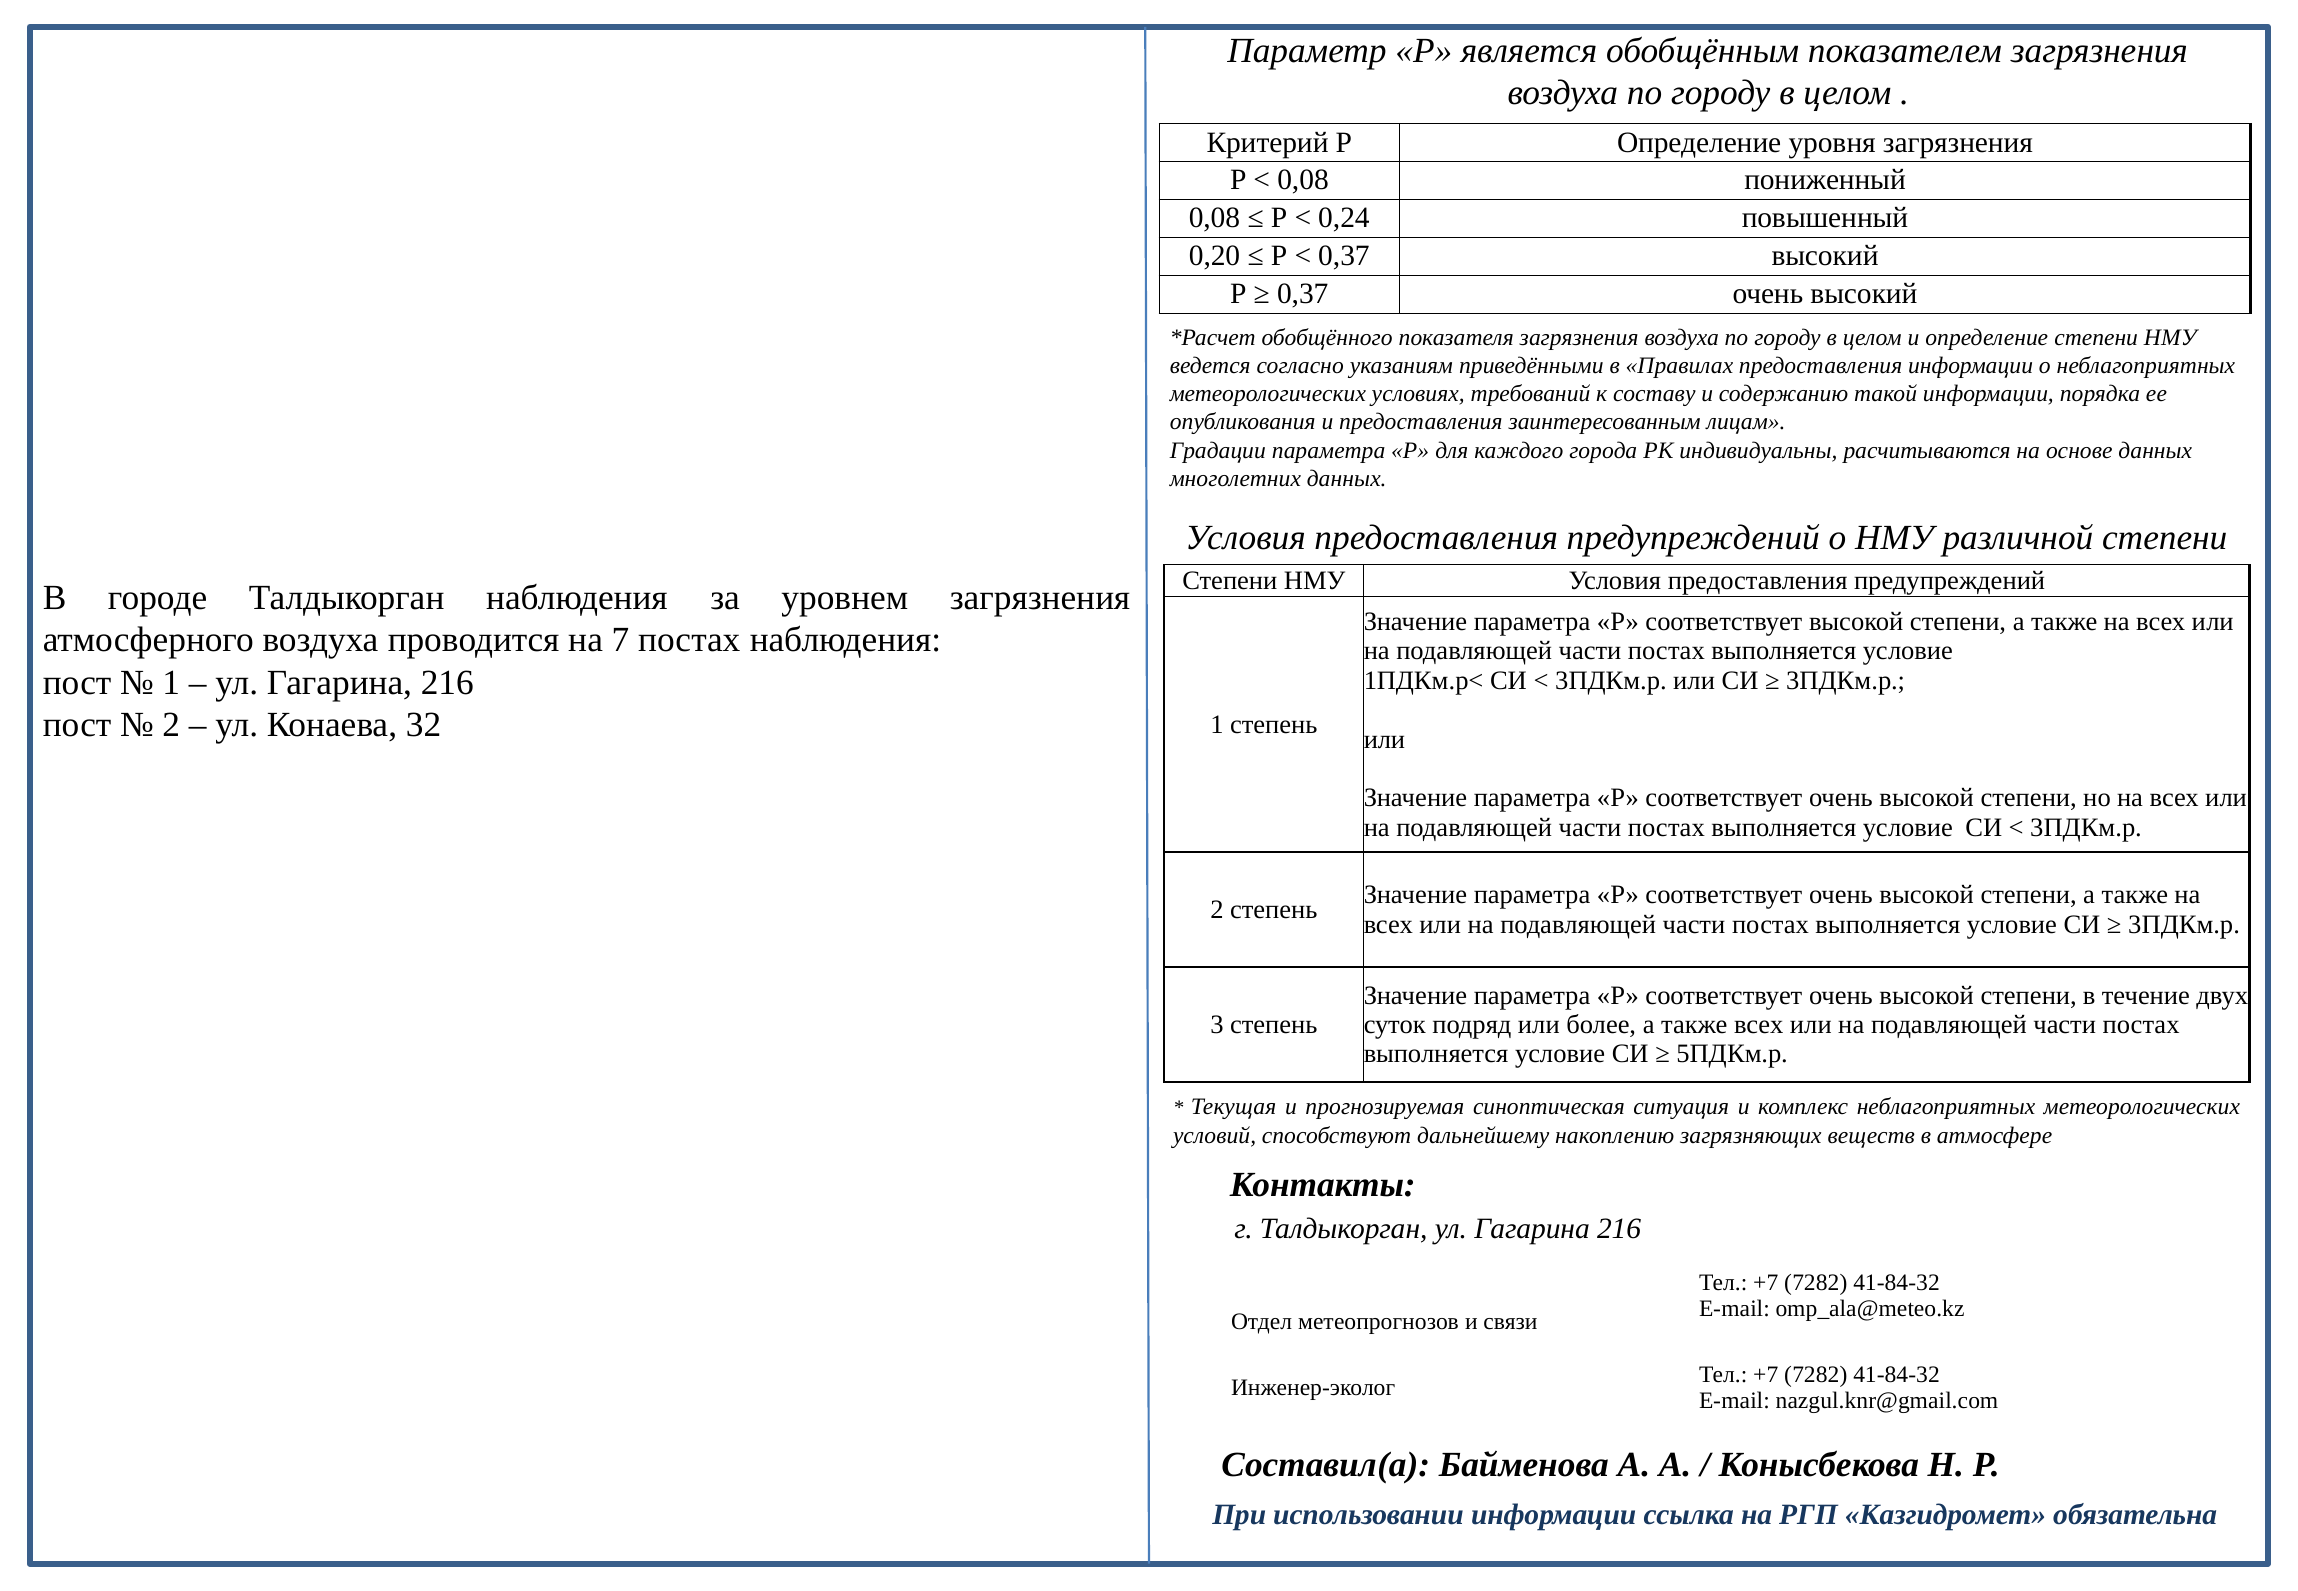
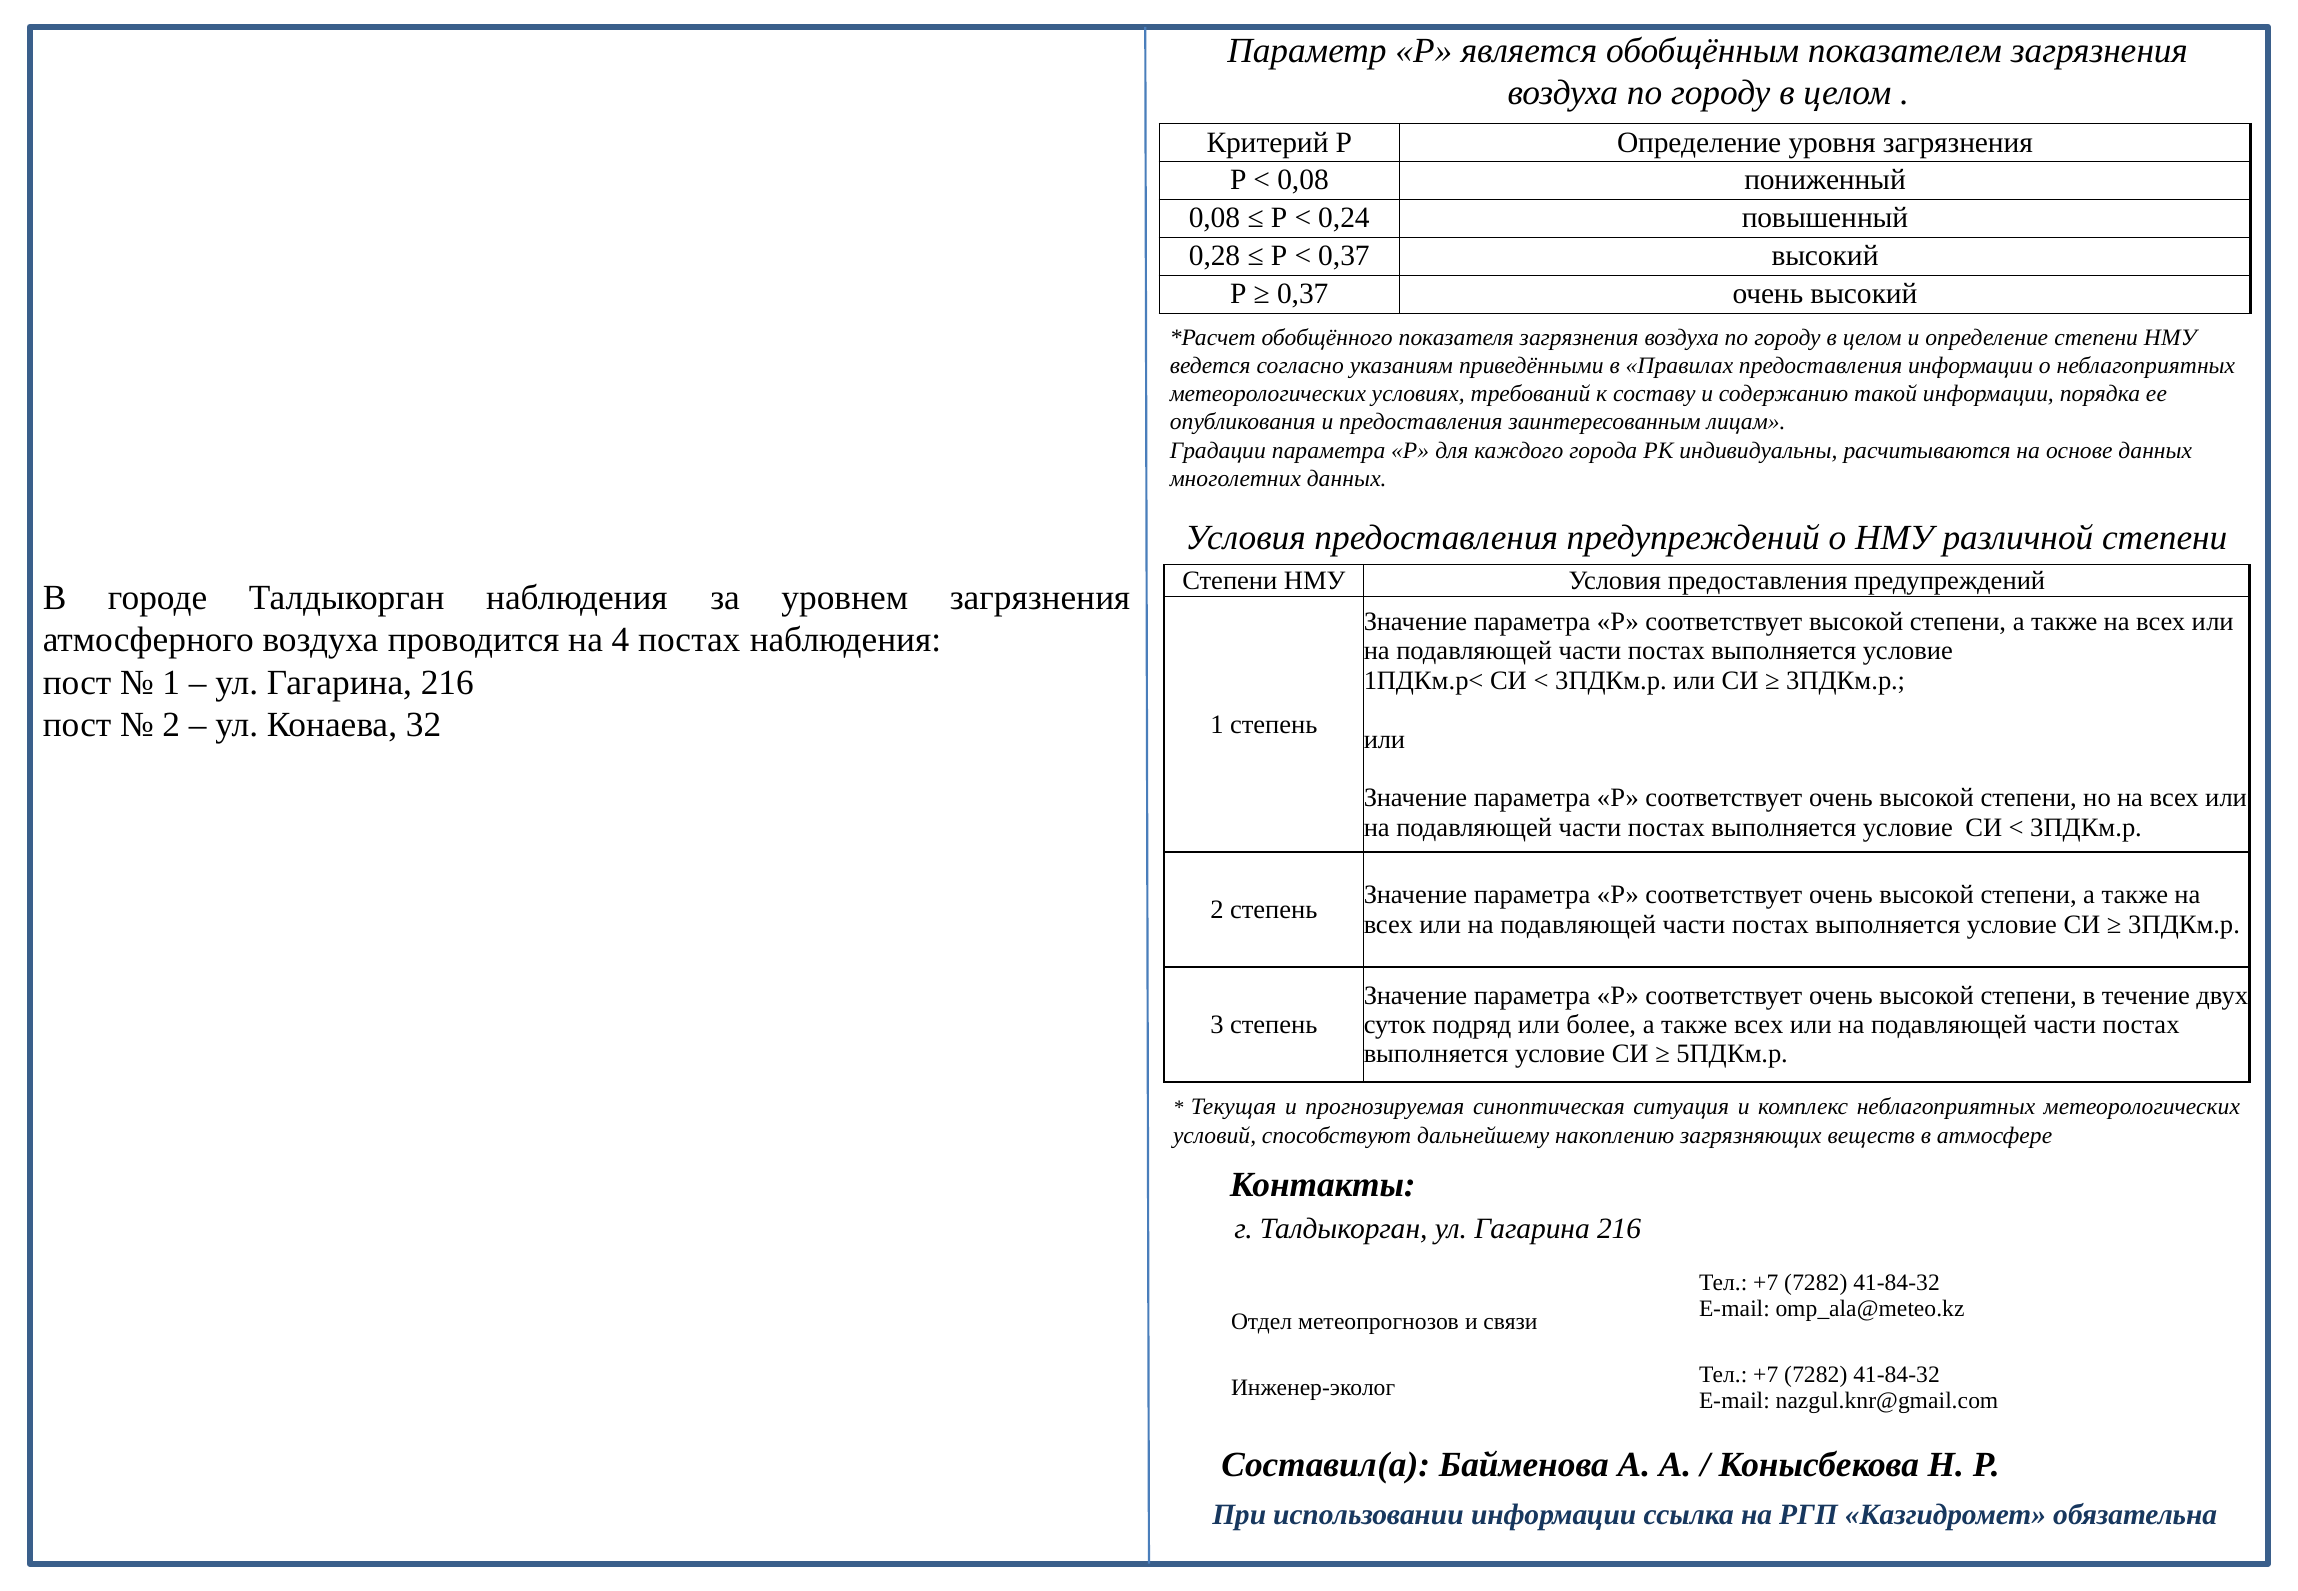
0,20: 0,20 -> 0,28 (1215, 256)
7: 7 -> 4 (620, 640)
